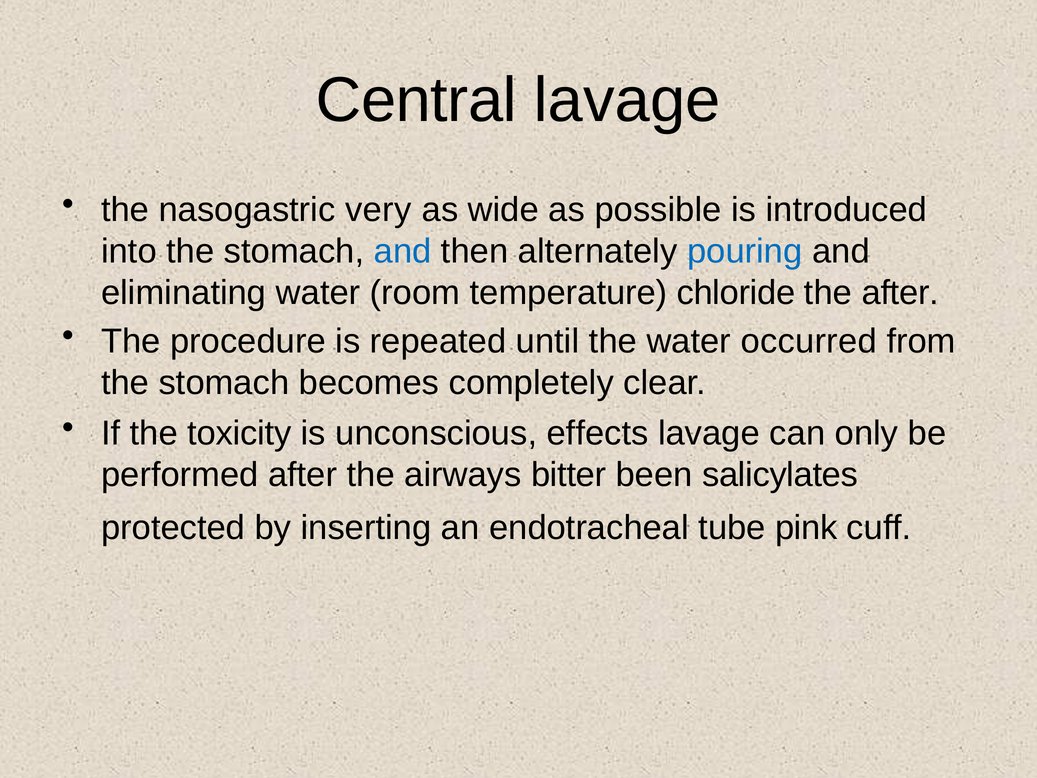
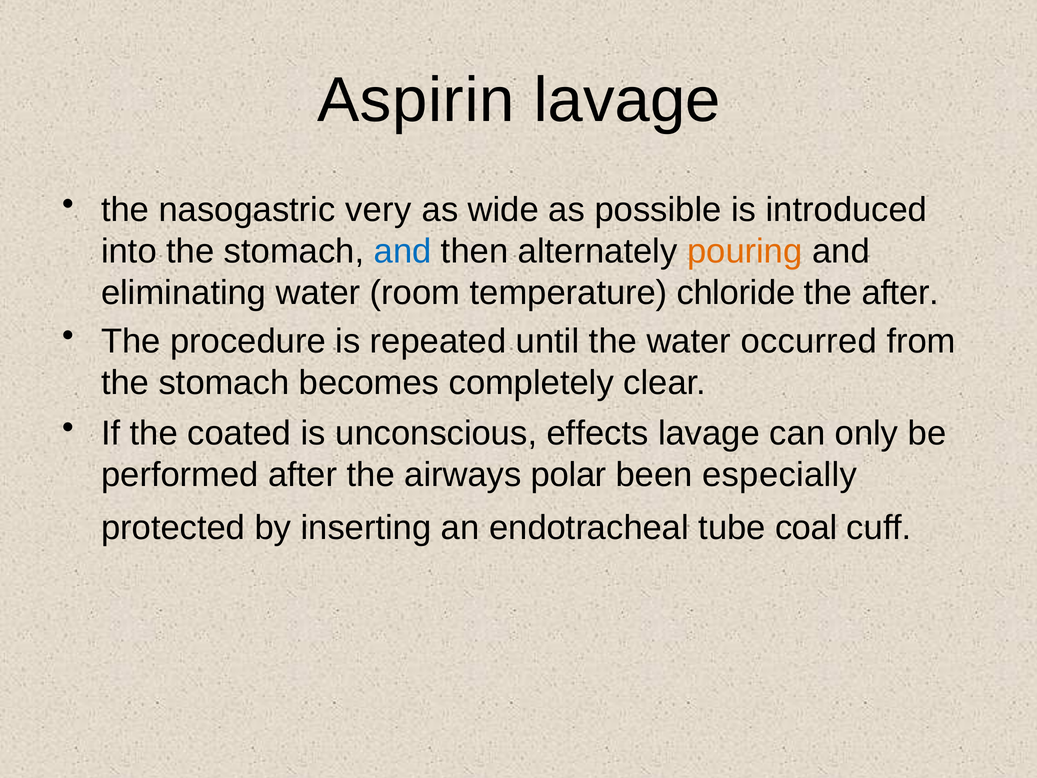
Central: Central -> Aspirin (416, 100)
pouring colour: blue -> orange (745, 251)
toxicity: toxicity -> coated (239, 433)
bitter: bitter -> polar (569, 475)
salicylates: salicylates -> especially (780, 475)
pink: pink -> coal (806, 528)
